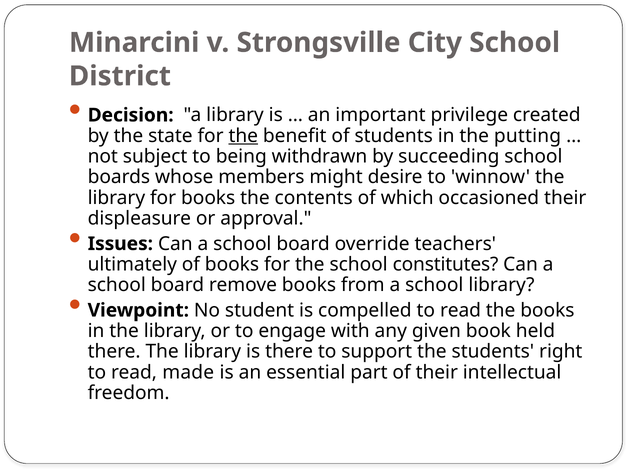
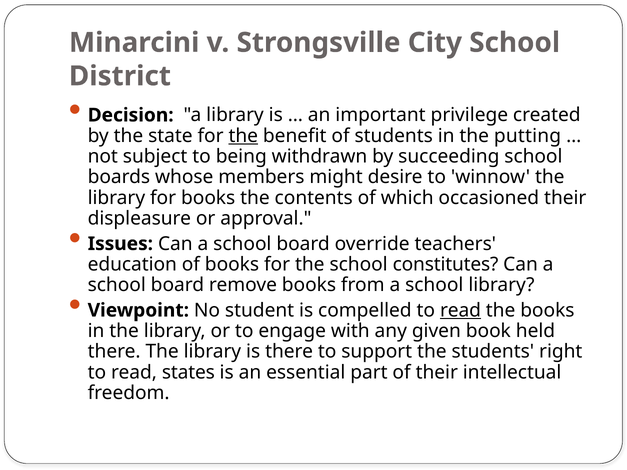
ultimately: ultimately -> education (132, 265)
read underline: none -> present (461, 310)
made: made -> states (188, 373)
